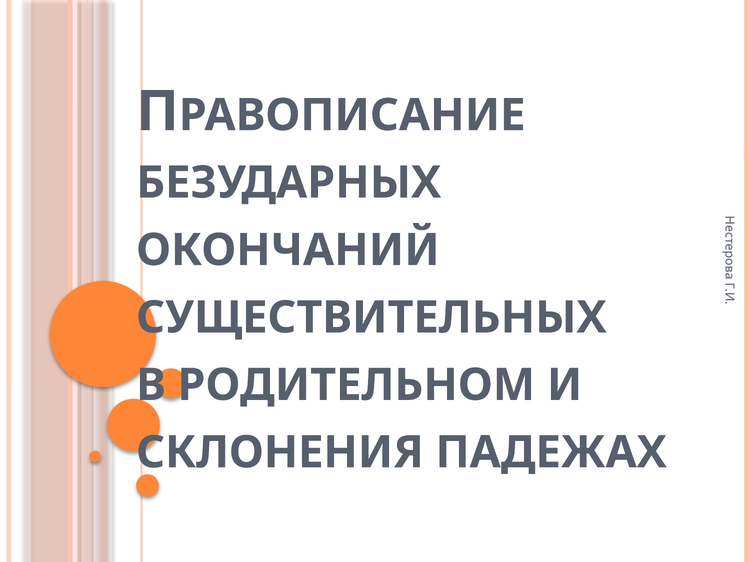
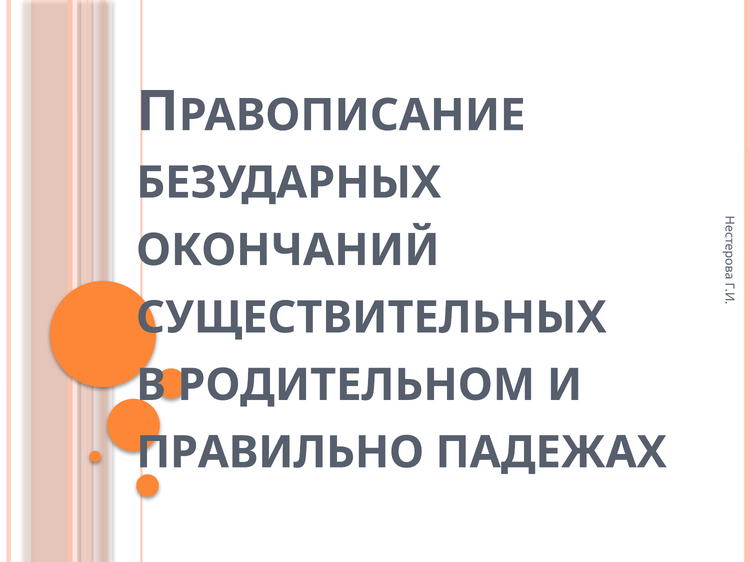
СКЛОНЕНИЯ: СКЛОНЕНИЯ -> ПРАВИЛЬНО (280, 452)
